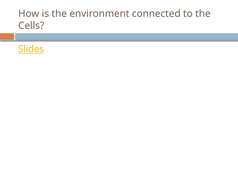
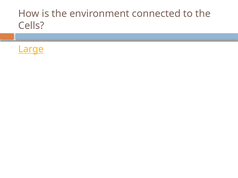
Slides: Slides -> Large (31, 49)
